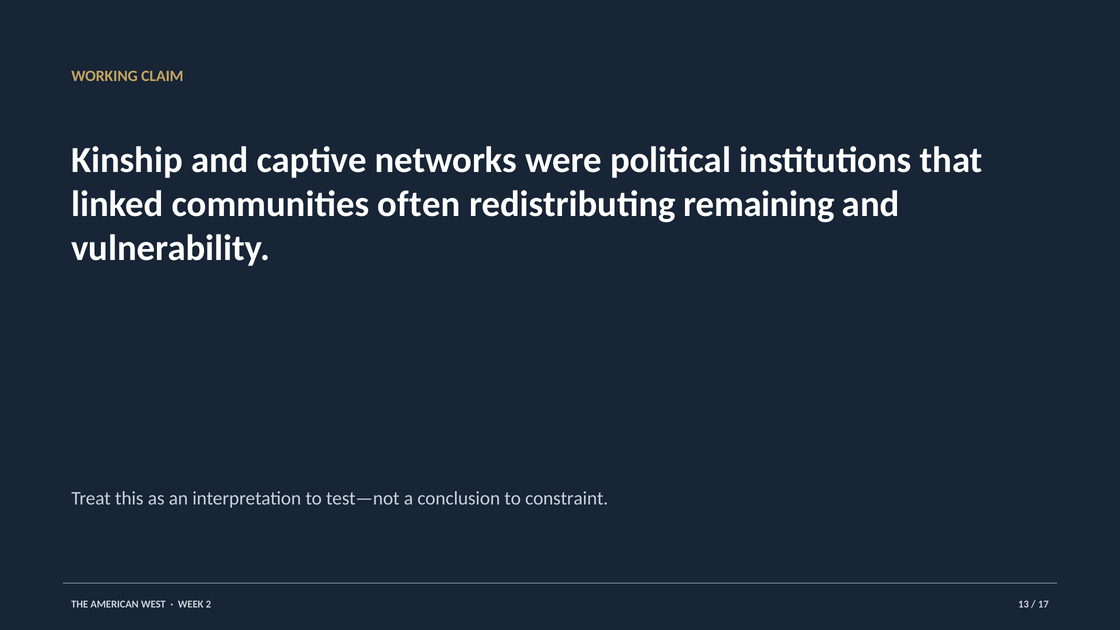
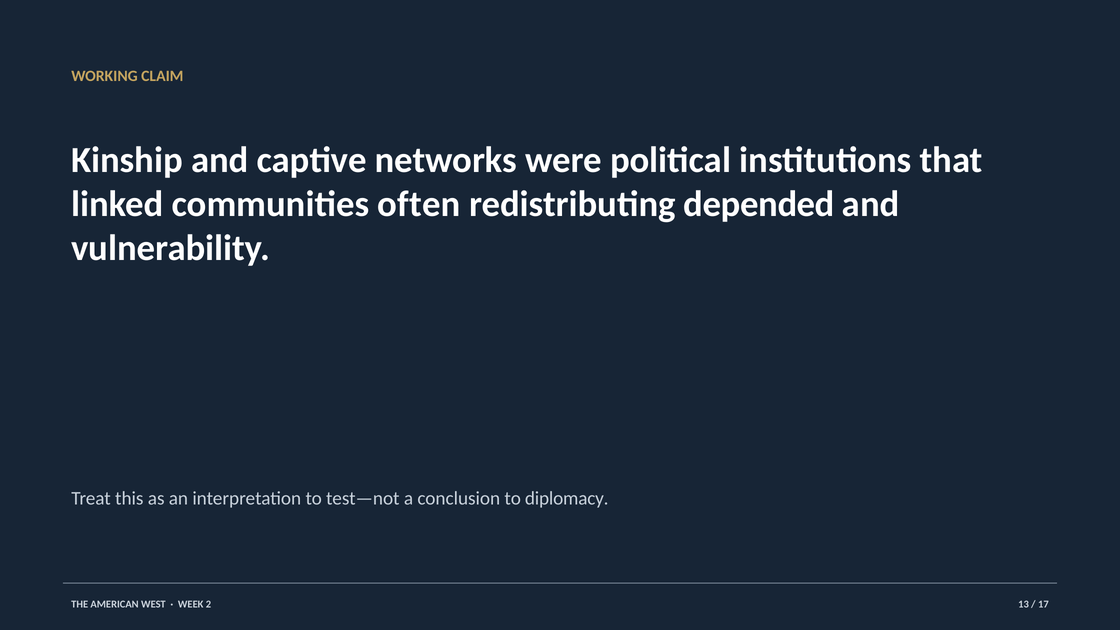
remaining: remaining -> depended (759, 204)
constraint: constraint -> diplomacy (567, 498)
